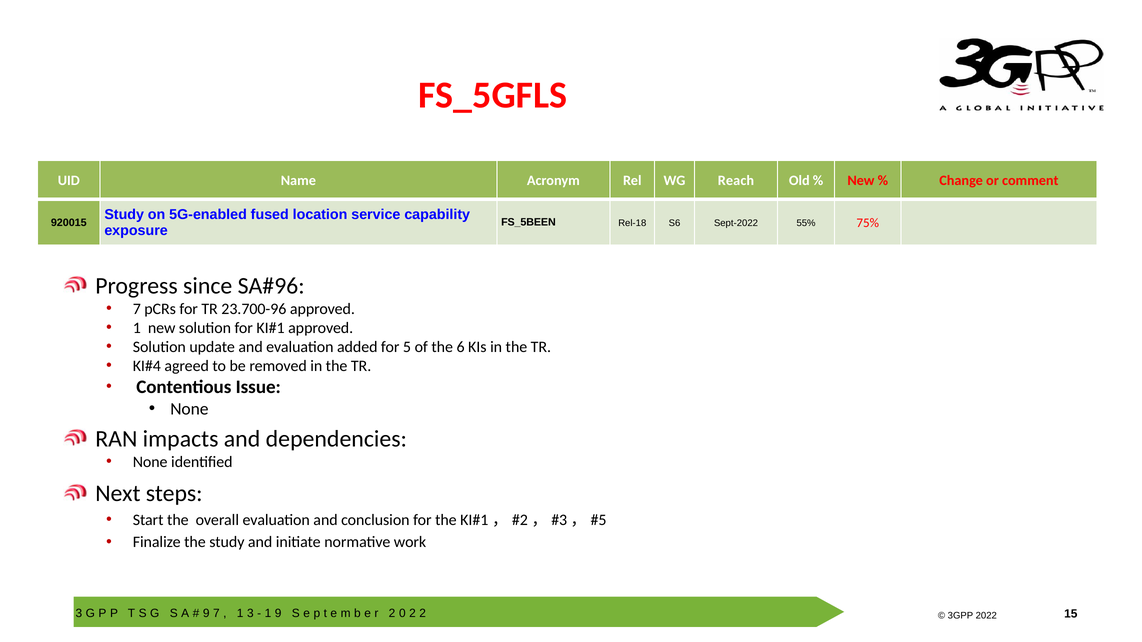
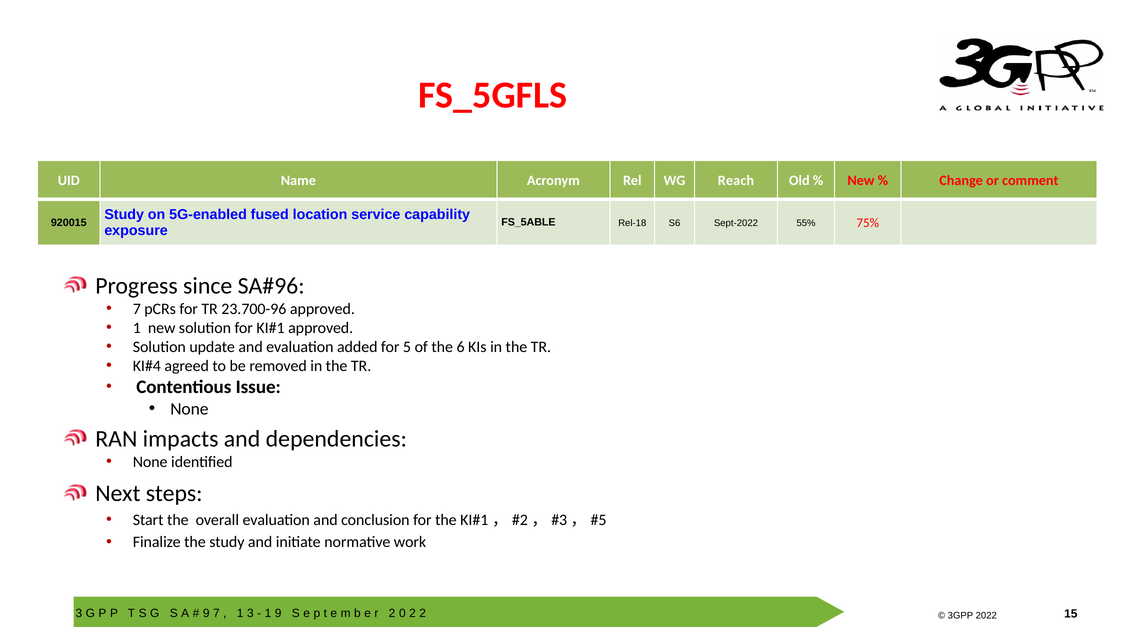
FS_5BEEN: FS_5BEEN -> FS_5ABLE (528, 222)
